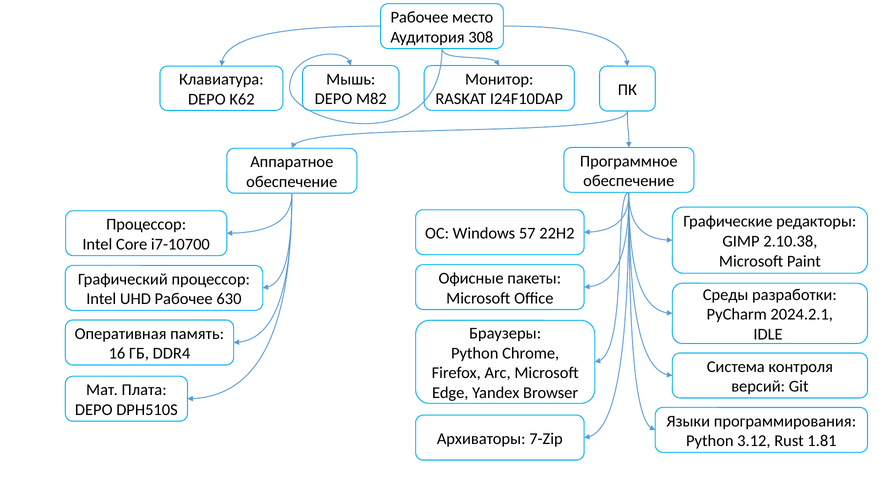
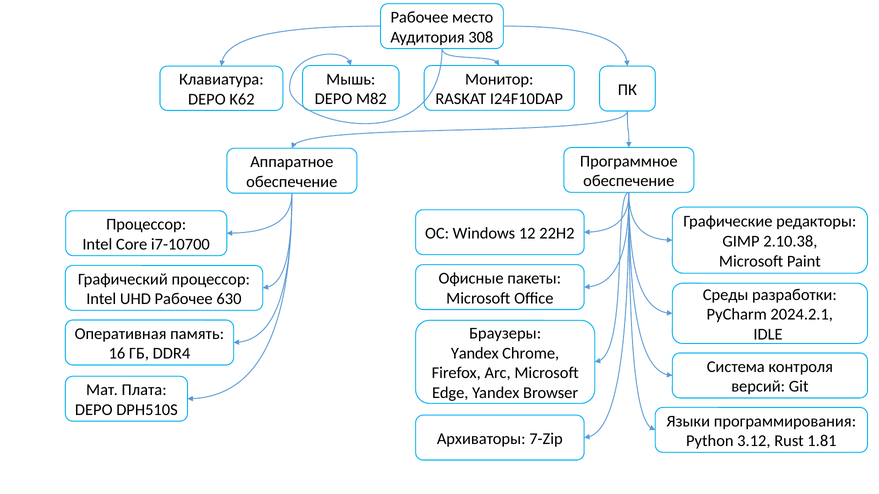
57: 57 -> 12 (527, 234)
Python: Python -> Yandex (475, 353)
